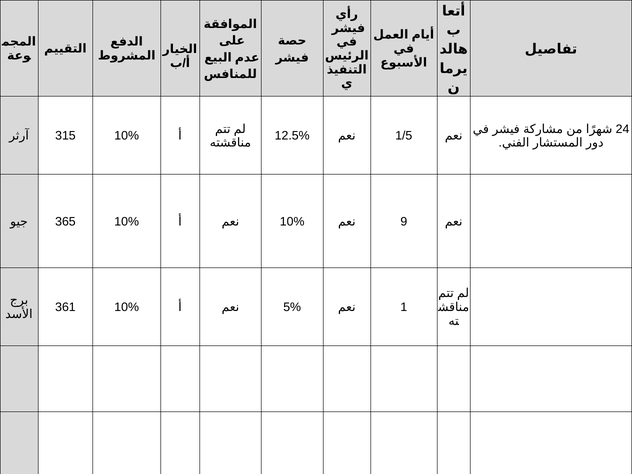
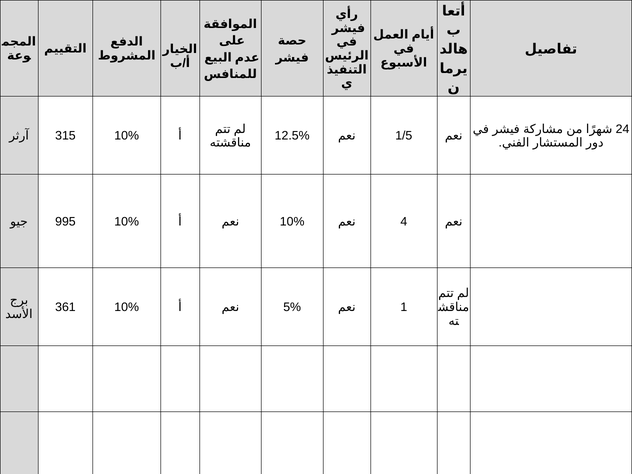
365: 365 -> 995 (65, 222)
9: 9 -> 4 (404, 222)
